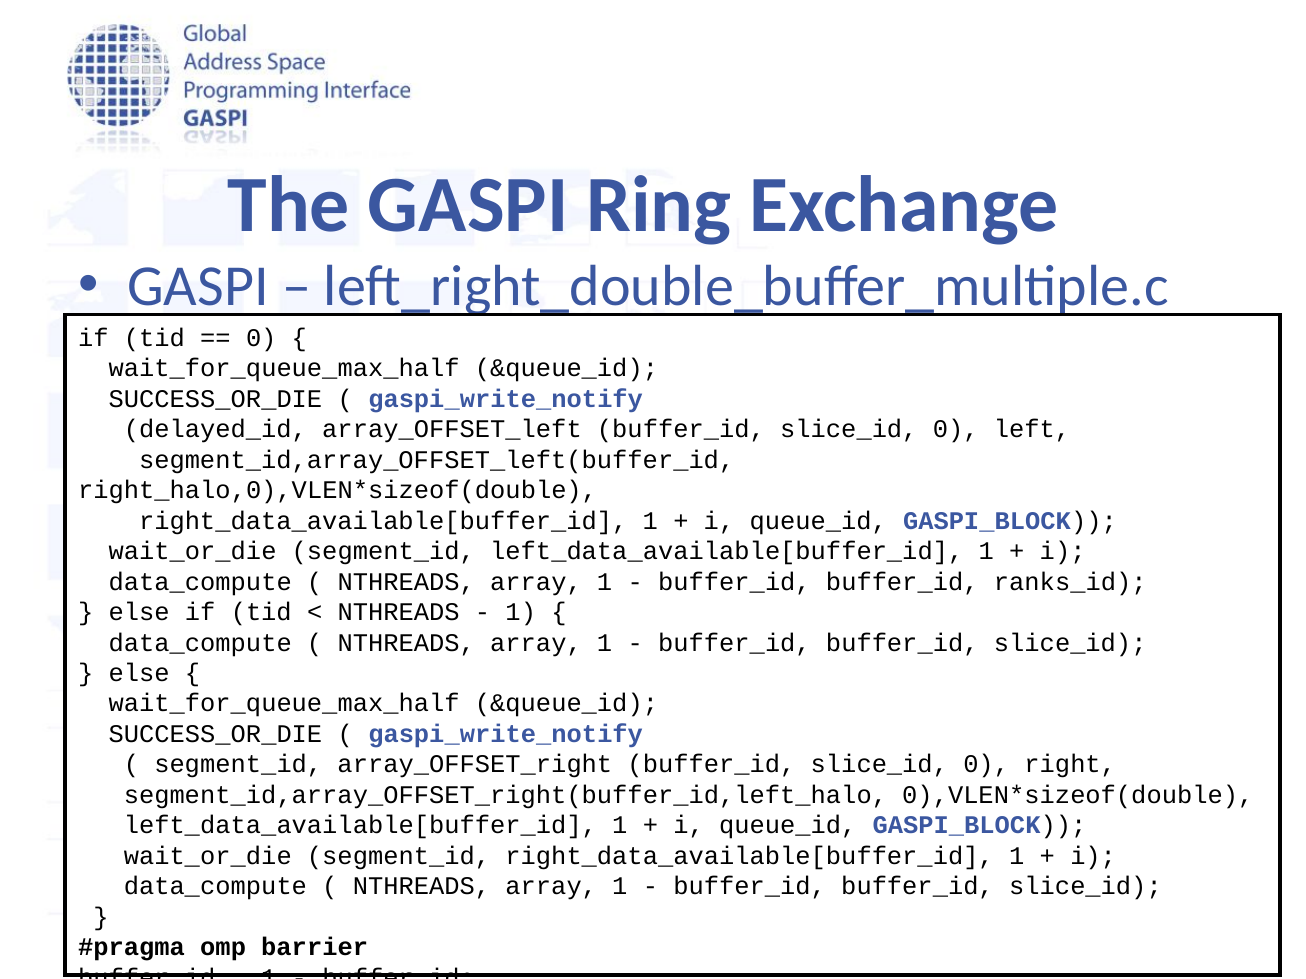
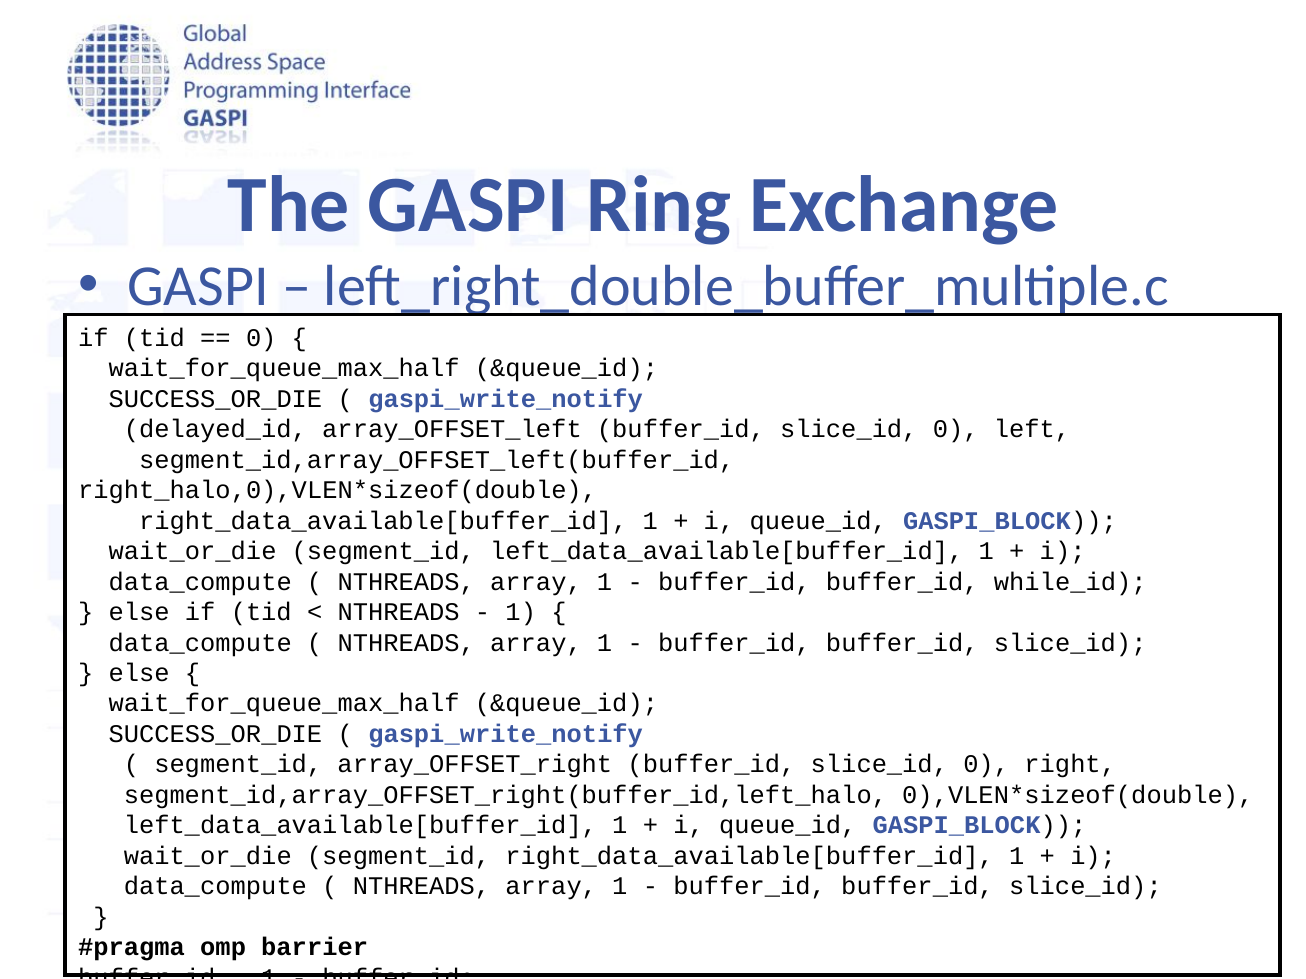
ranks_id: ranks_id -> while_id (1070, 582)
